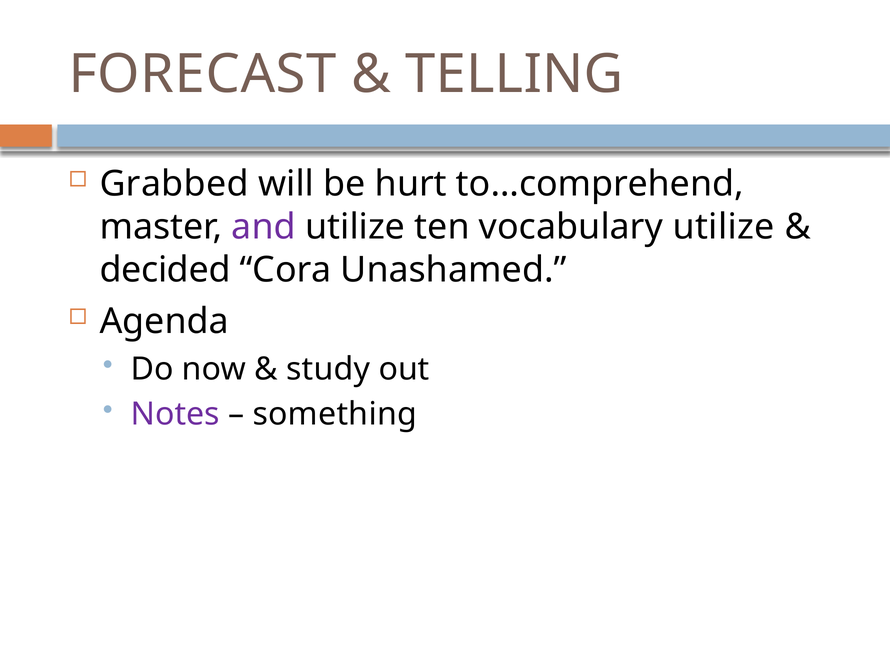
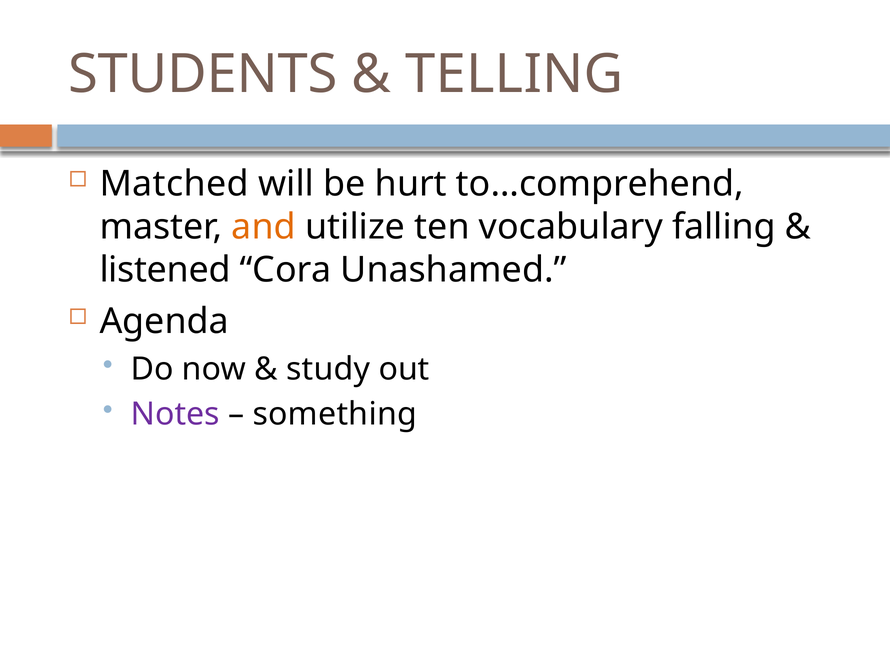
FORECAST: FORECAST -> STUDENTS (203, 74)
Grabbed: Grabbed -> Matched (174, 184)
and colour: purple -> orange (264, 227)
vocabulary utilize: utilize -> falling (724, 227)
decided: decided -> listened (165, 270)
